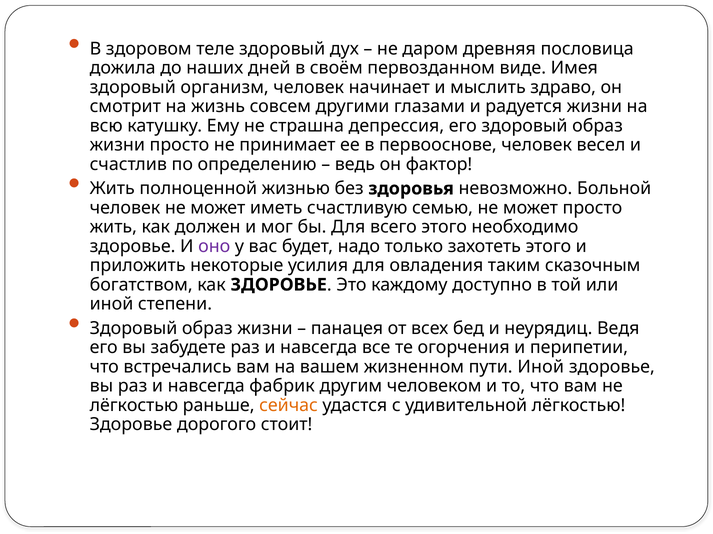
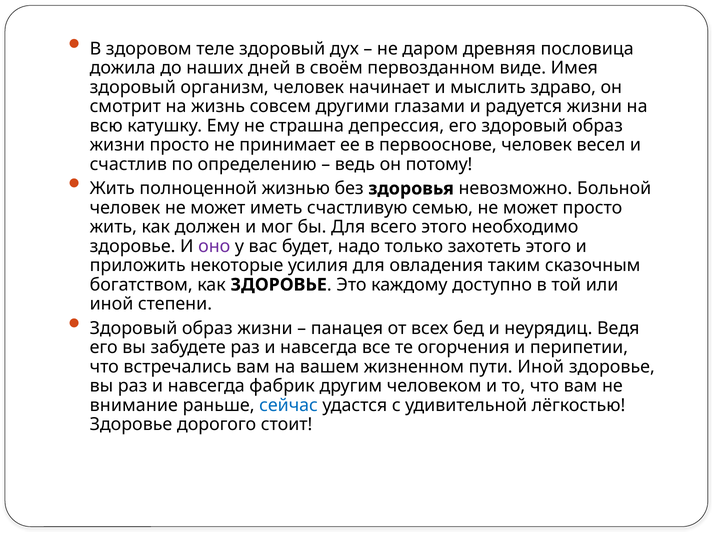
фактор: фактор -> потому (439, 164)
лёгкостью: лёгкостью -> внимание (134, 406)
сейчас colour: orange -> blue (289, 406)
